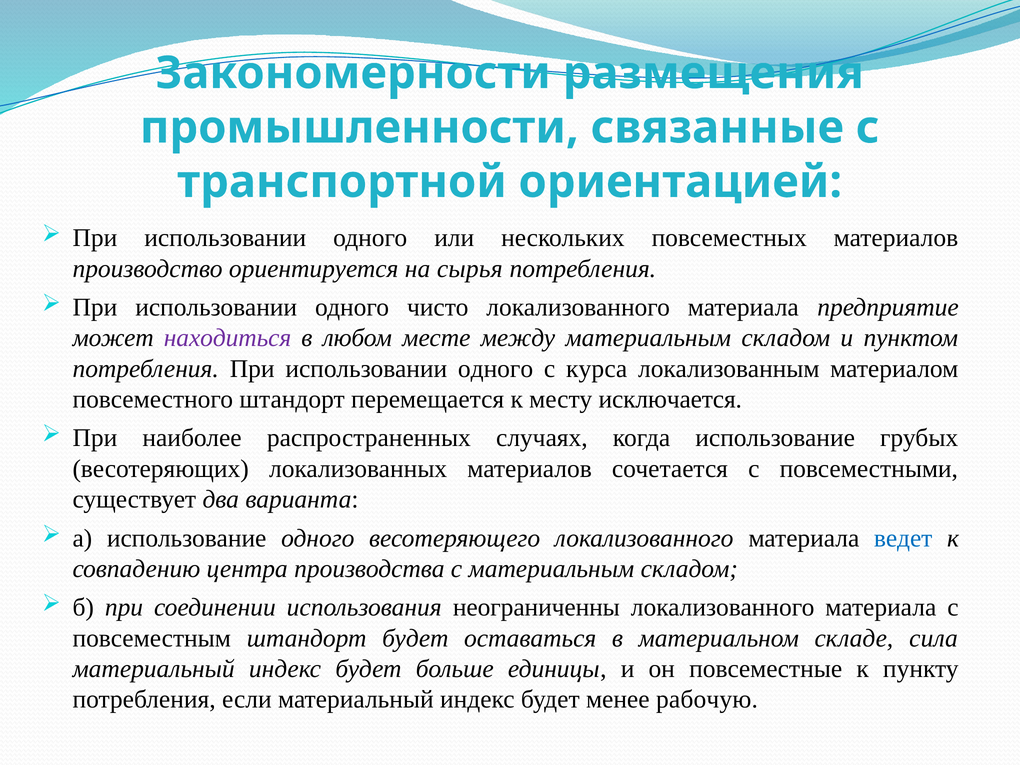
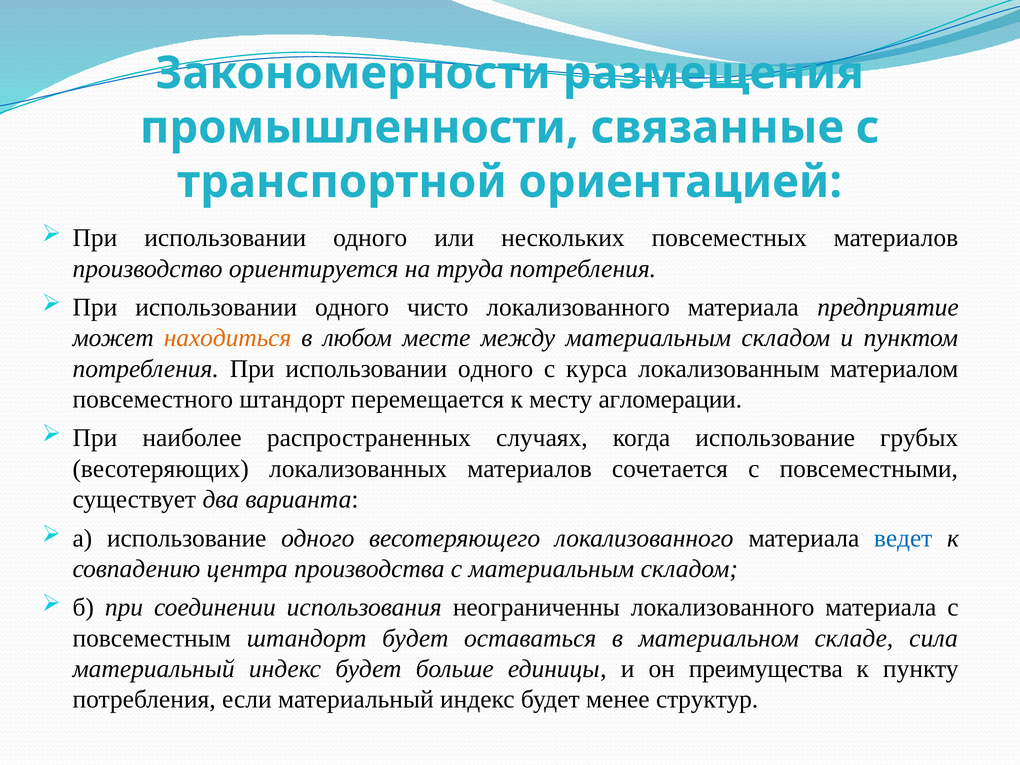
сырья: сырья -> труда (470, 269)
находиться colour: purple -> orange (228, 338)
исключается: исключается -> агломерации (670, 399)
повсеместные: повсеместные -> преимущества (766, 669)
рабочую: рабочую -> структур (707, 699)
